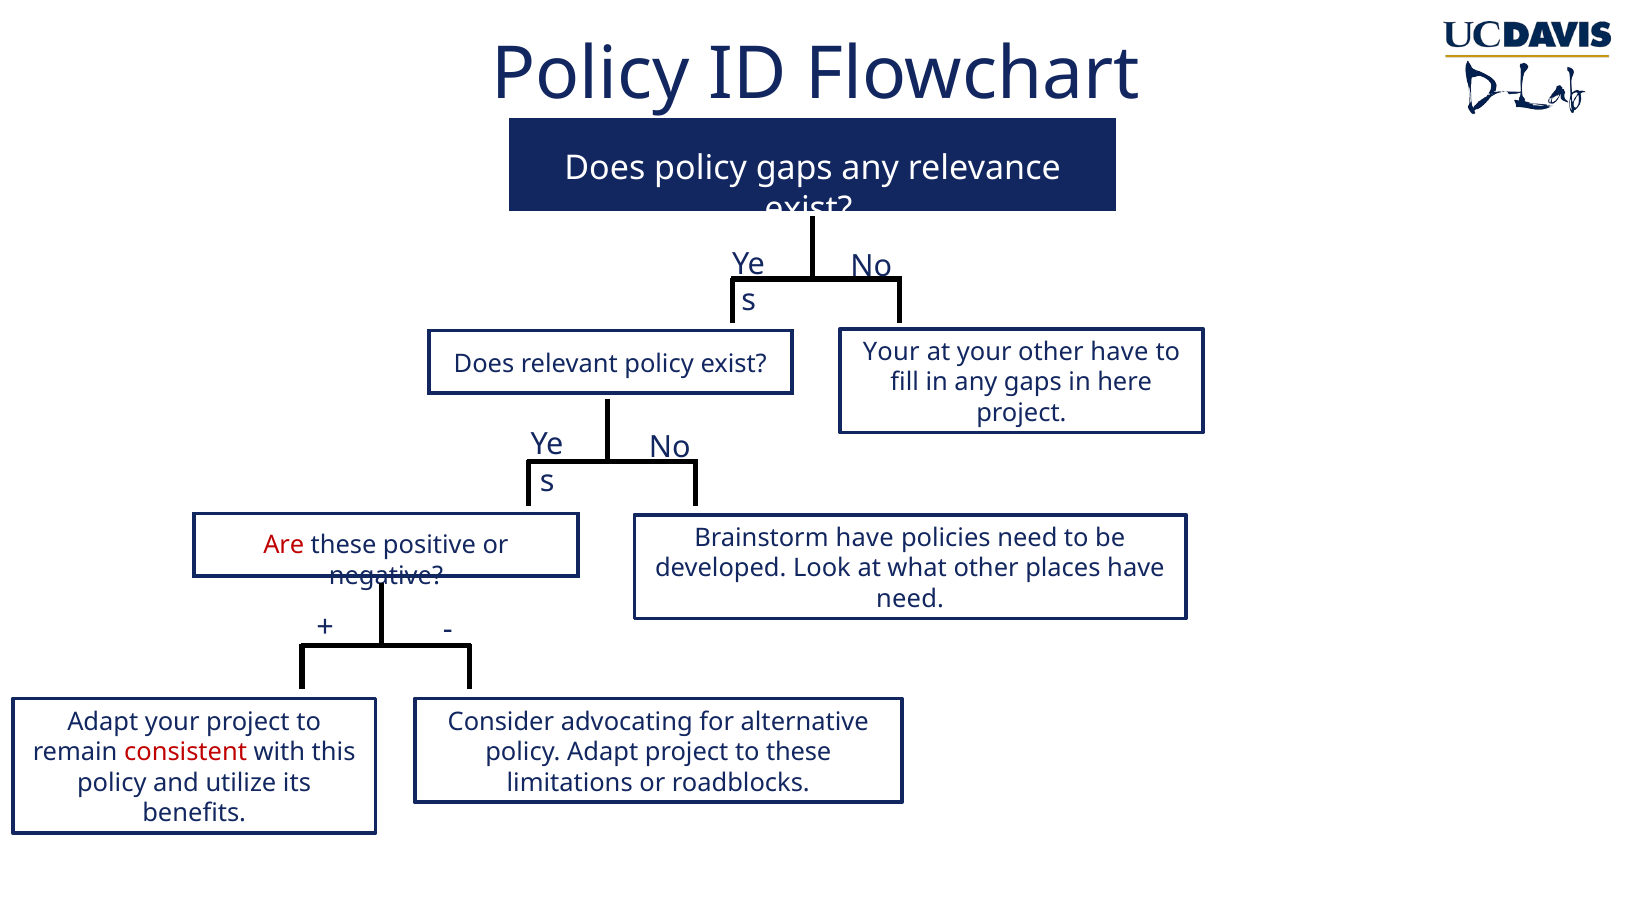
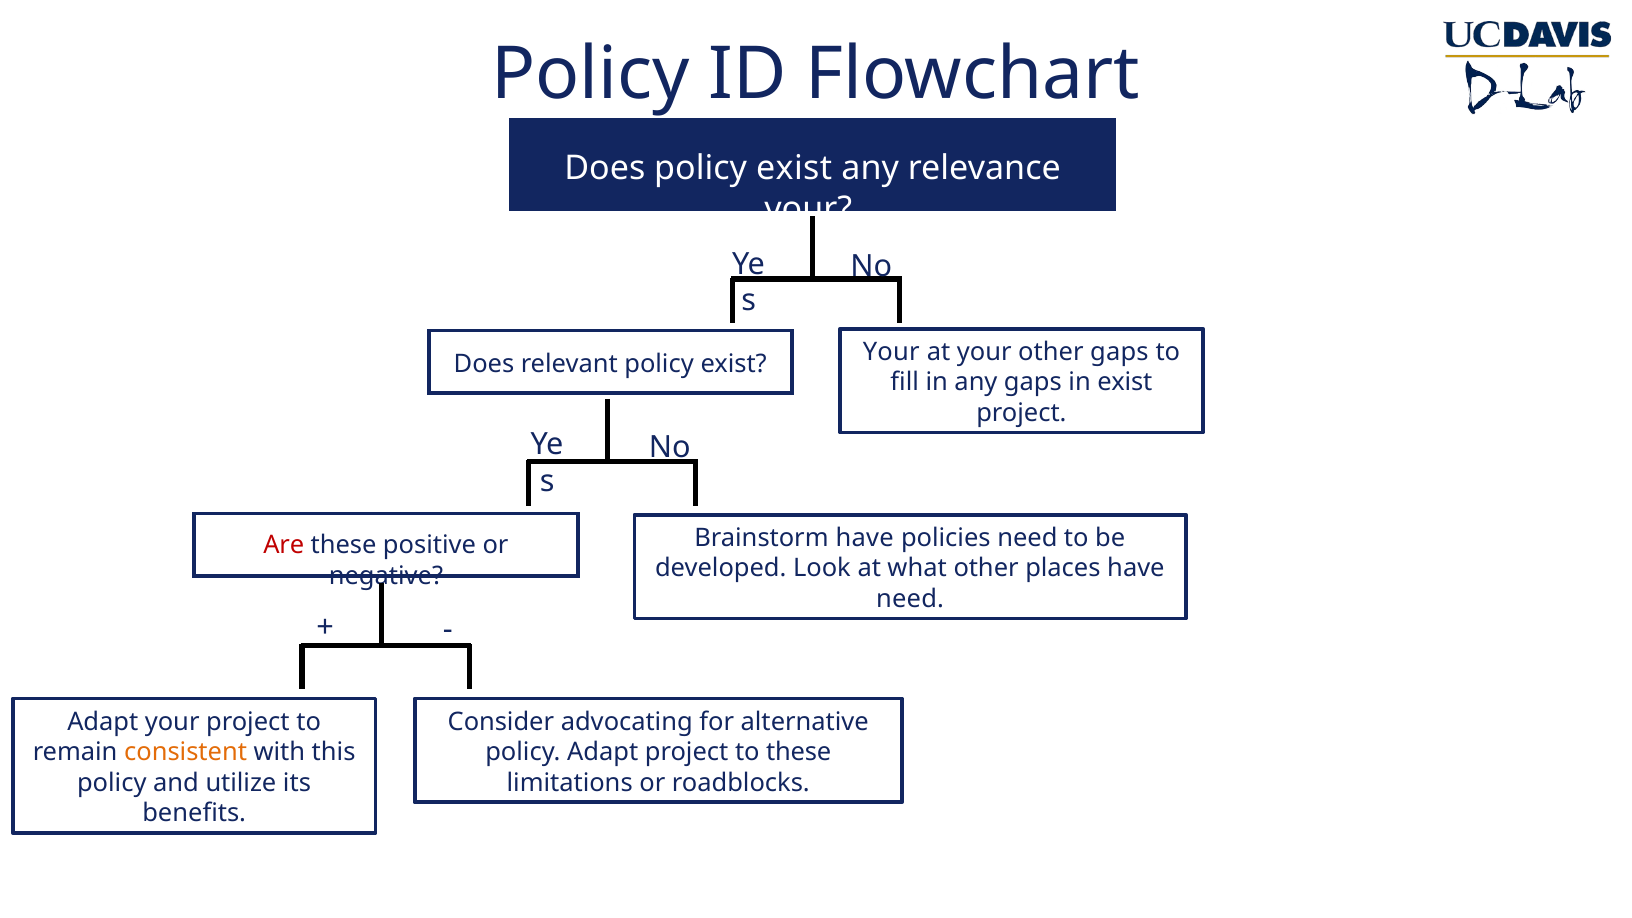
Does policy gaps: gaps -> exist (794, 168)
exist: exist -> your (808, 209)
other have: have -> gaps (1119, 352)
in here: here -> exist (1125, 382)
consistent colour: red -> orange (186, 752)
